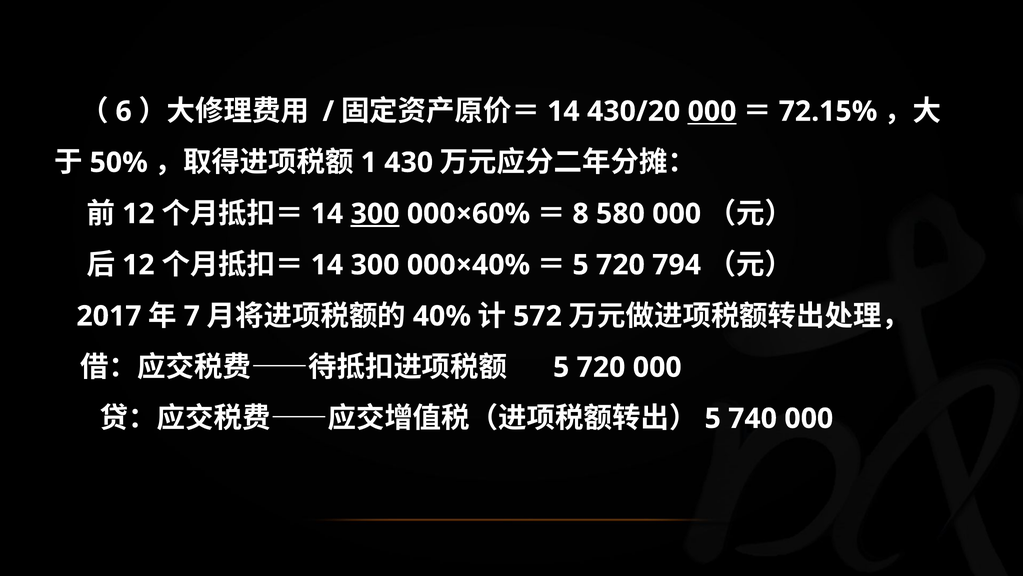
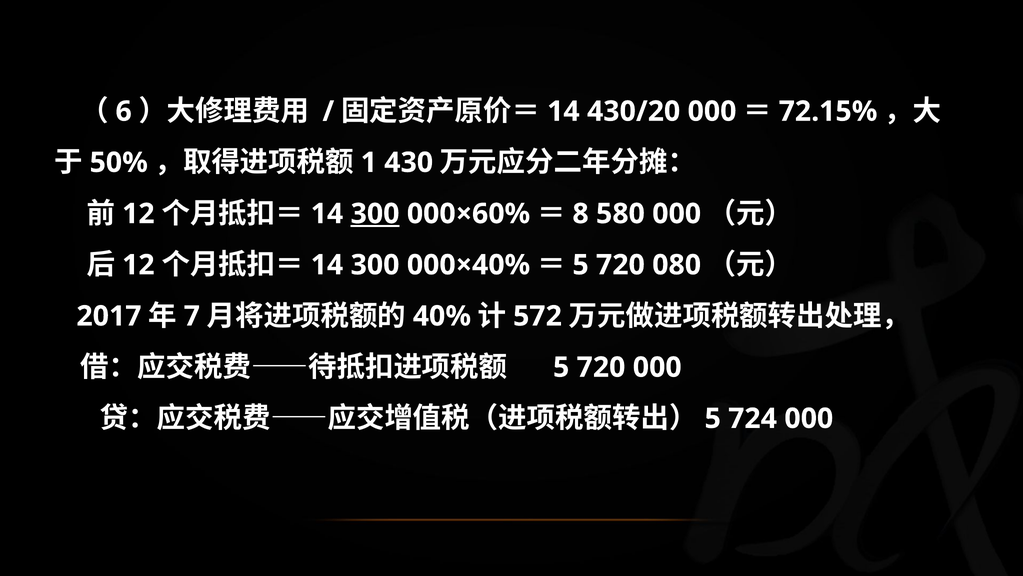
000 underline: present -> none (712, 111)
794: 794 -> 080 (677, 265)
740: 740 -> 724 (753, 418)
